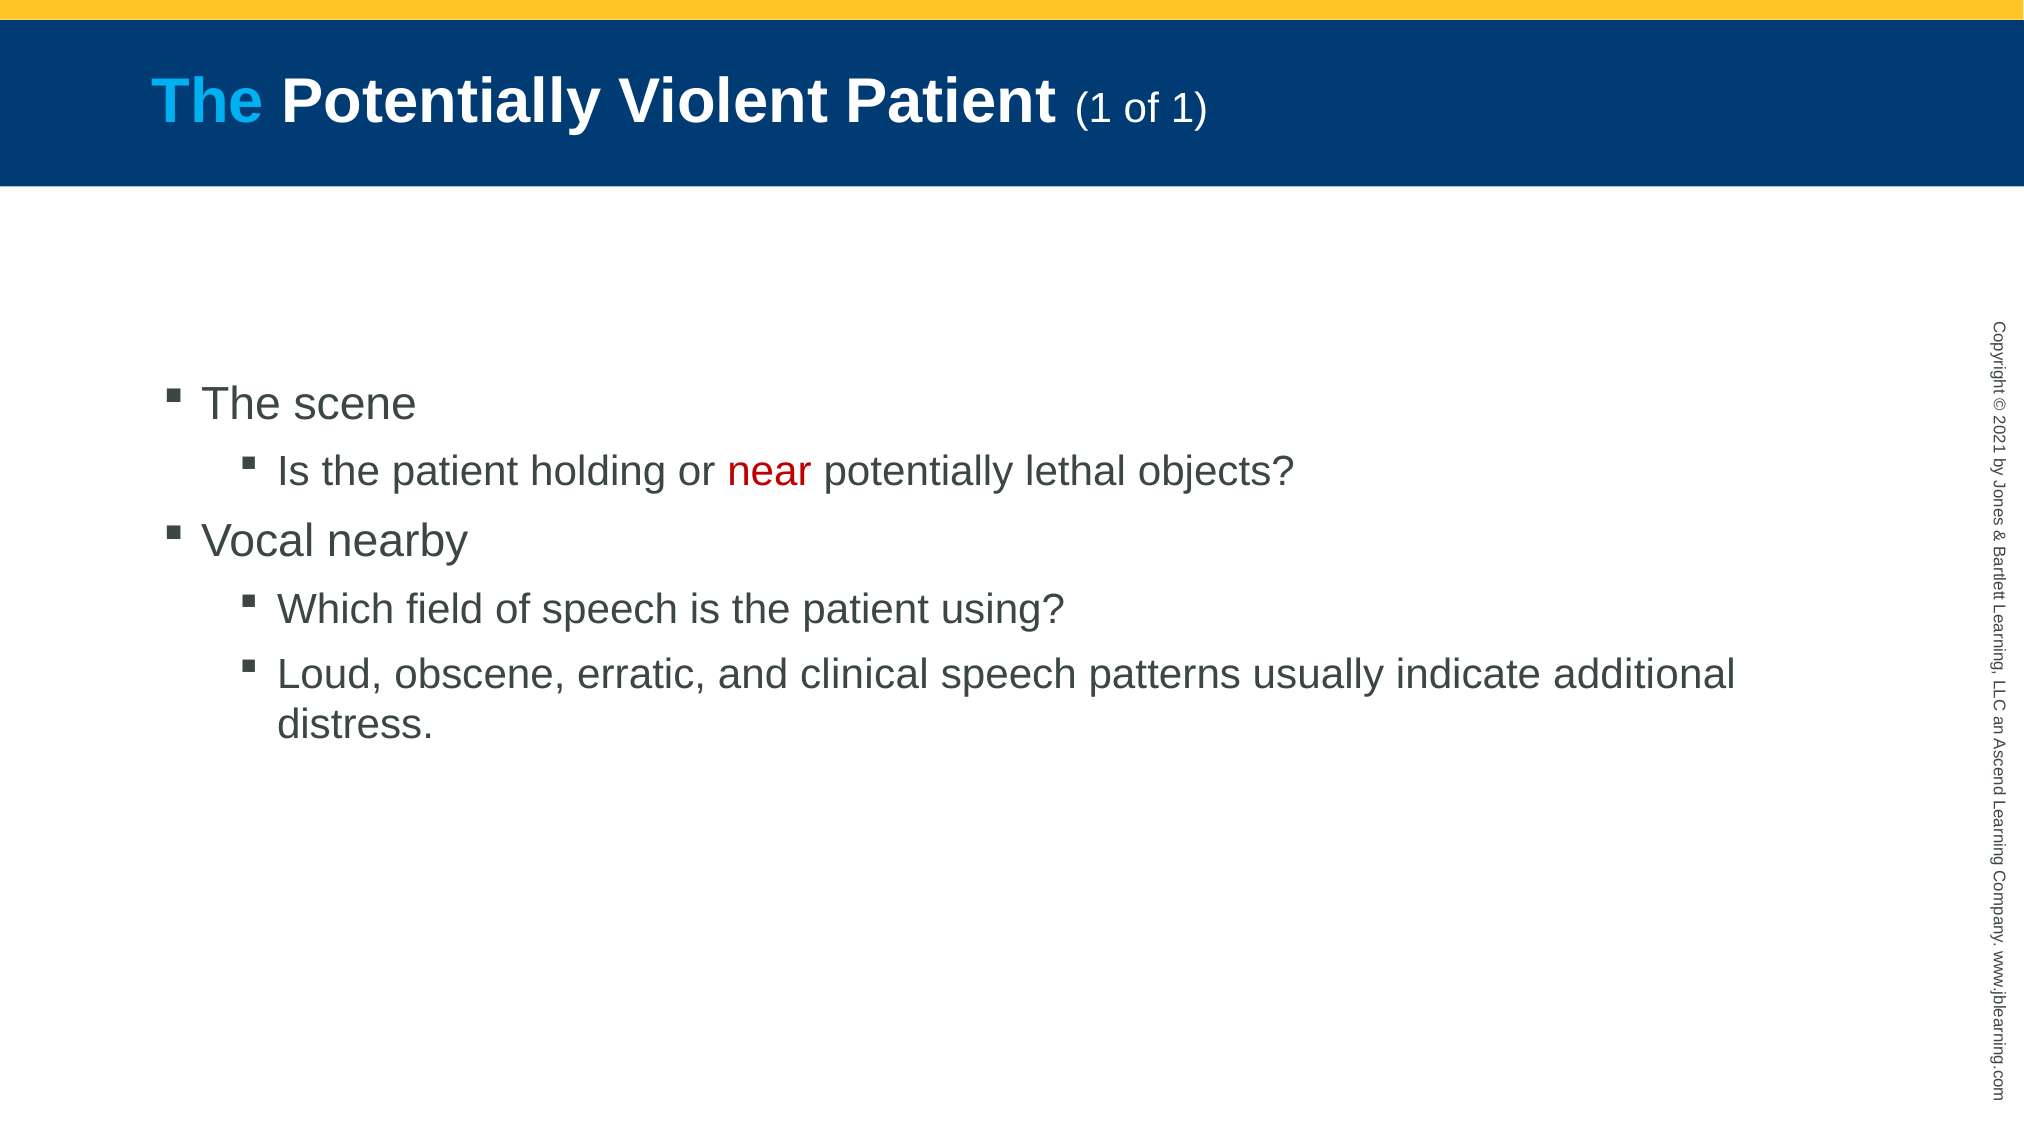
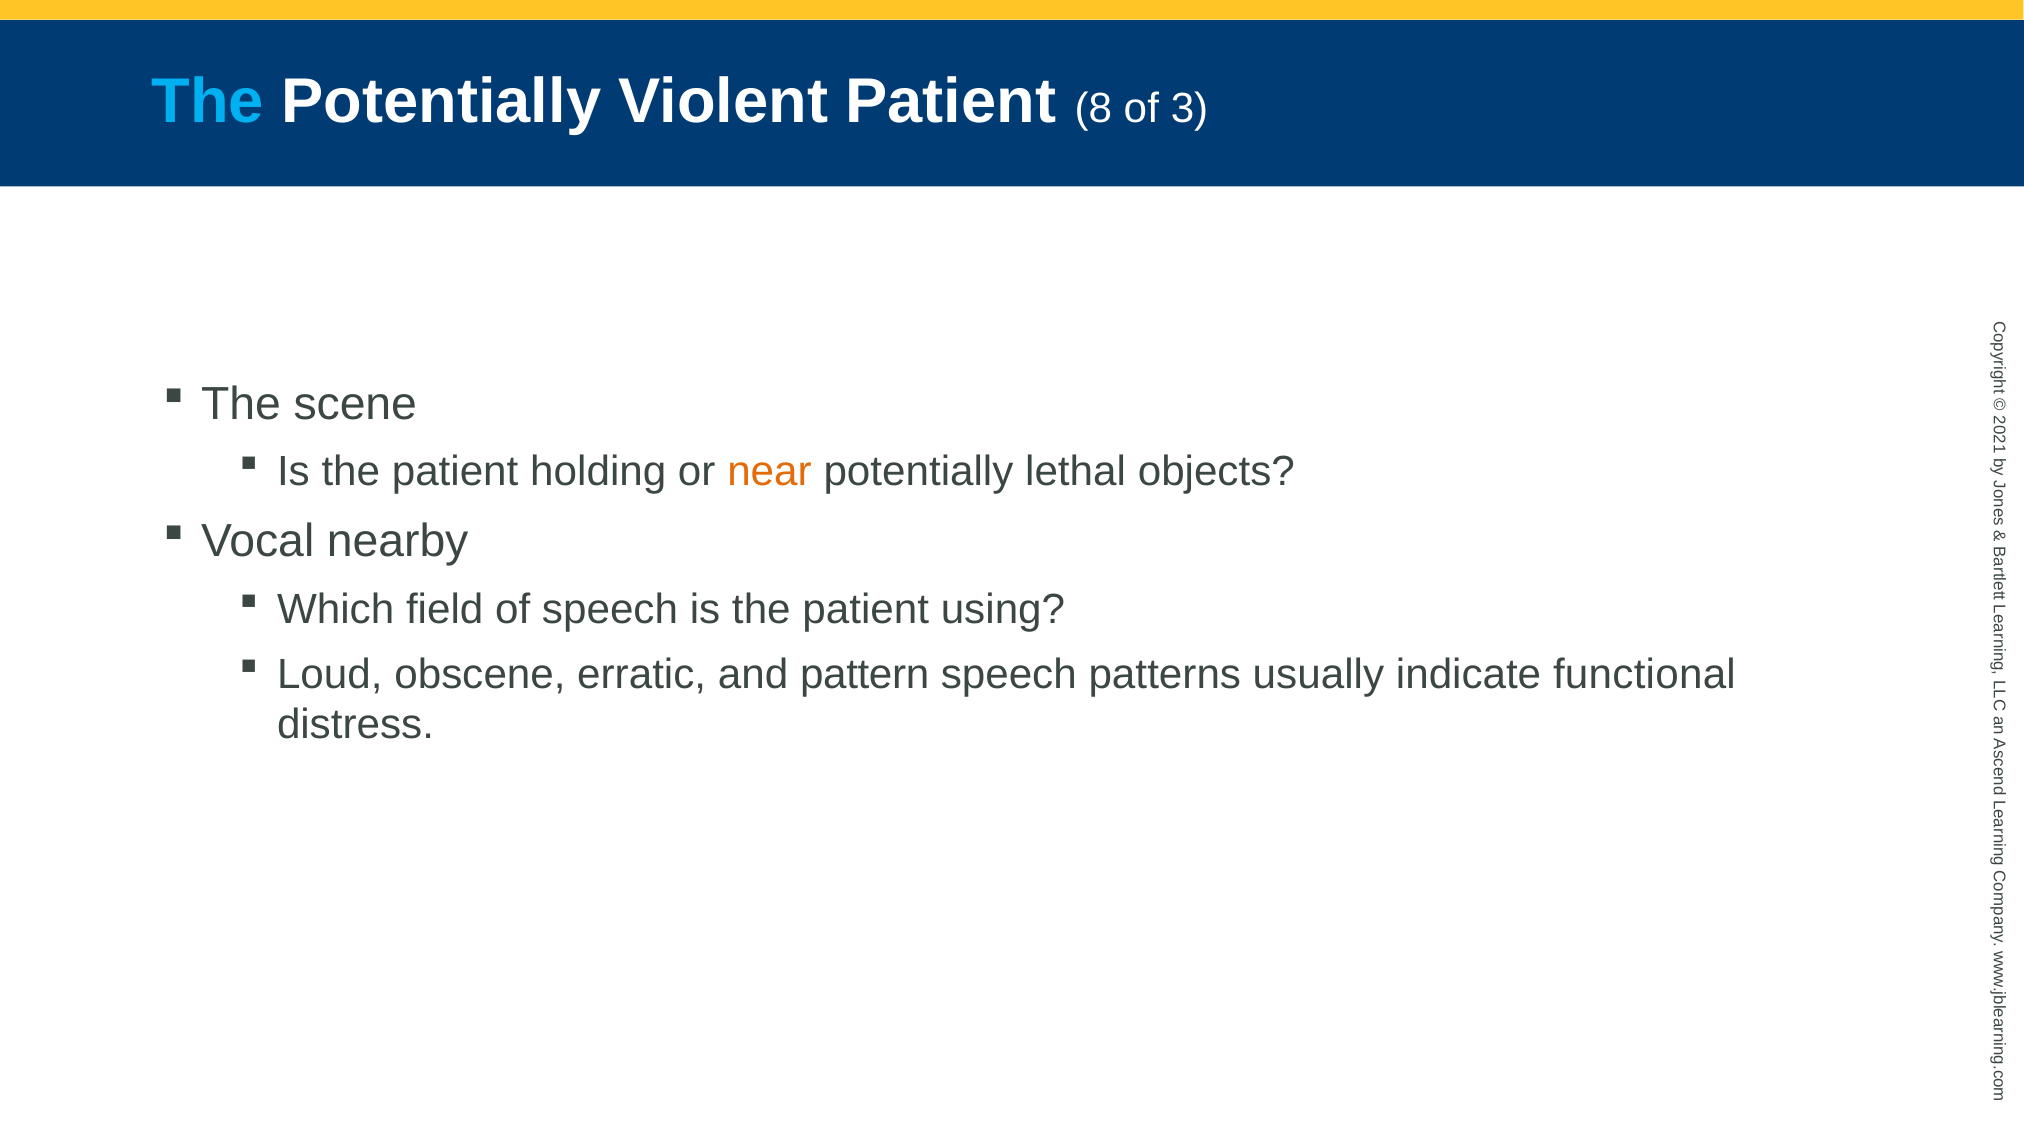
Patient 1: 1 -> 8 (1093, 109)
of 1: 1 -> 3 (1190, 109)
near colour: red -> orange (770, 472)
clinical: clinical -> pattern (865, 675)
additional: additional -> functional (1644, 675)
